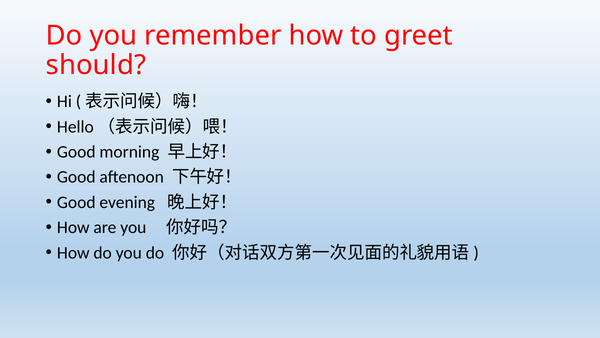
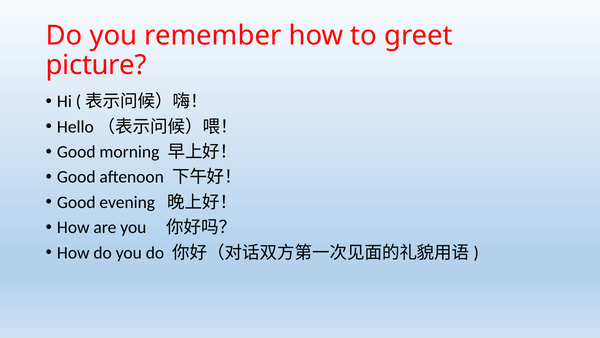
should: should -> picture (96, 65)
